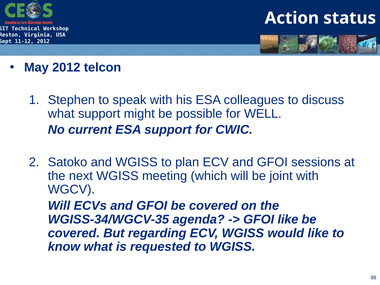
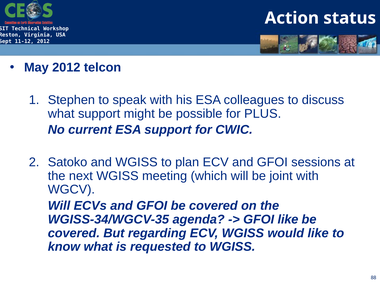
WELL: WELL -> PLUS (263, 114)
